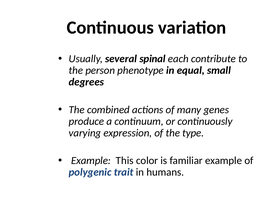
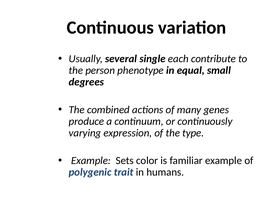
spinal: spinal -> single (152, 59)
This: This -> Sets (125, 160)
